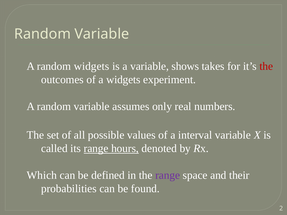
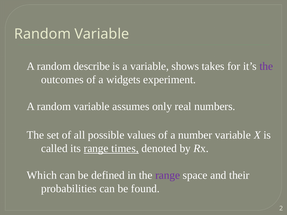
random widgets: widgets -> describe (92, 66)
the colour: red -> purple (266, 66)
interval: interval -> number (195, 135)
hours: hours -> times (125, 149)
